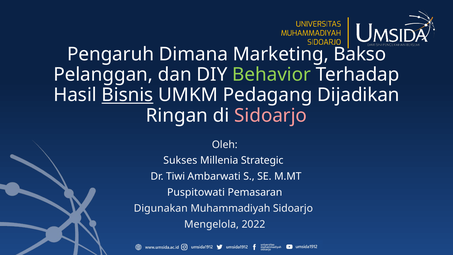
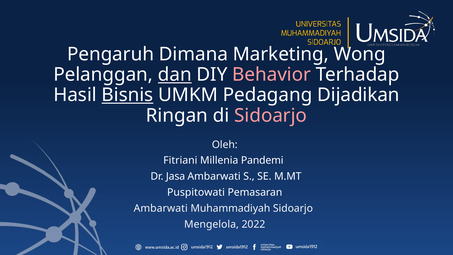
Bakso: Bakso -> Wong (360, 54)
dan underline: none -> present (175, 75)
Behavior colour: light green -> pink (272, 75)
Sukses: Sukses -> Fitriani (180, 160)
Strategic: Strategic -> Pandemi (262, 160)
Tiwi: Tiwi -> Jasa (176, 176)
Digunakan: Digunakan -> Ambarwati (161, 208)
